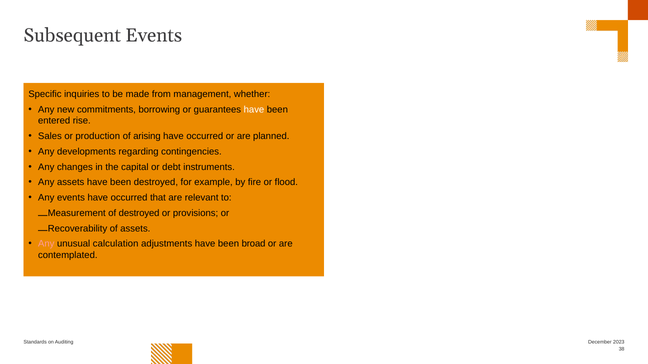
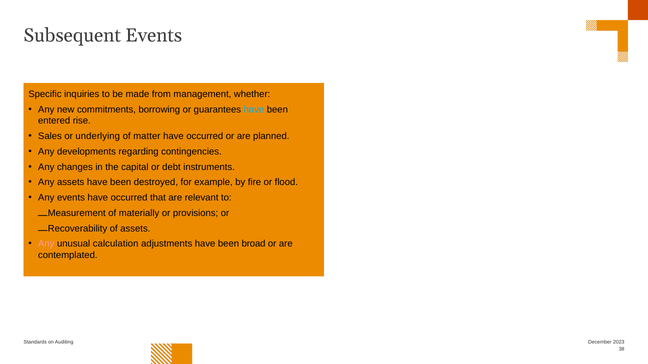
have colour: white -> light blue (254, 110)
production: production -> underlying (98, 136)
arising: arising -> matter (147, 136)
of destroyed: destroyed -> materially (139, 213)
